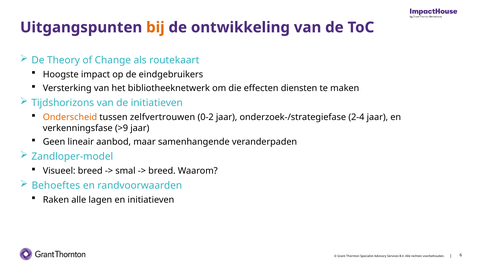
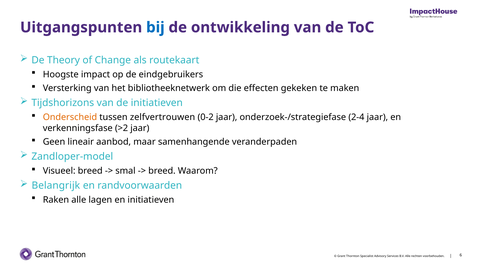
bij colour: orange -> blue (155, 27)
diensten: diensten -> gekeken (299, 88)
>9: >9 -> >2 (122, 128)
Behoeftes: Behoeftes -> Belangrijk (56, 185)
